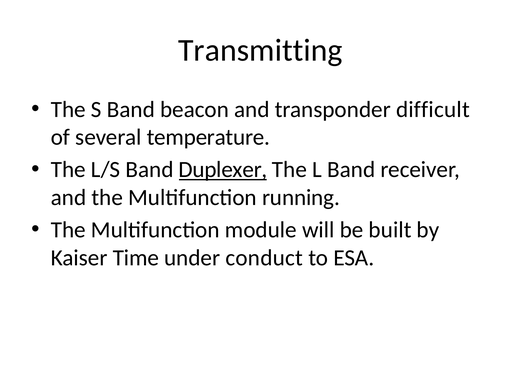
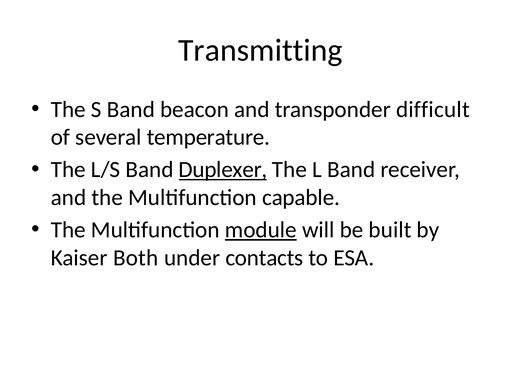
running: running -> capable (301, 197)
module underline: none -> present (261, 230)
Time: Time -> Both (136, 258)
conduct: conduct -> contacts (264, 258)
